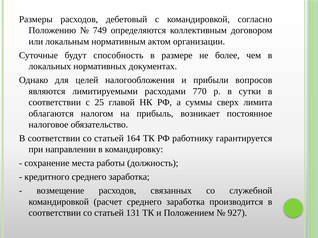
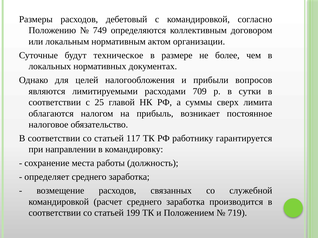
способность: способность -> техническое (118, 55)
770: 770 -> 709 (200, 91)
164: 164 -> 117 (133, 139)
кредитного: кредитного -> определяет (47, 177)
131: 131 -> 199 (133, 213)
927: 927 -> 719 (237, 213)
